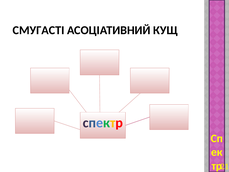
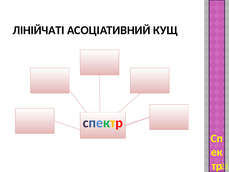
СМУГАСТІ: СМУГАСТІ -> ЛІНІЙЧАТІ (39, 30)
